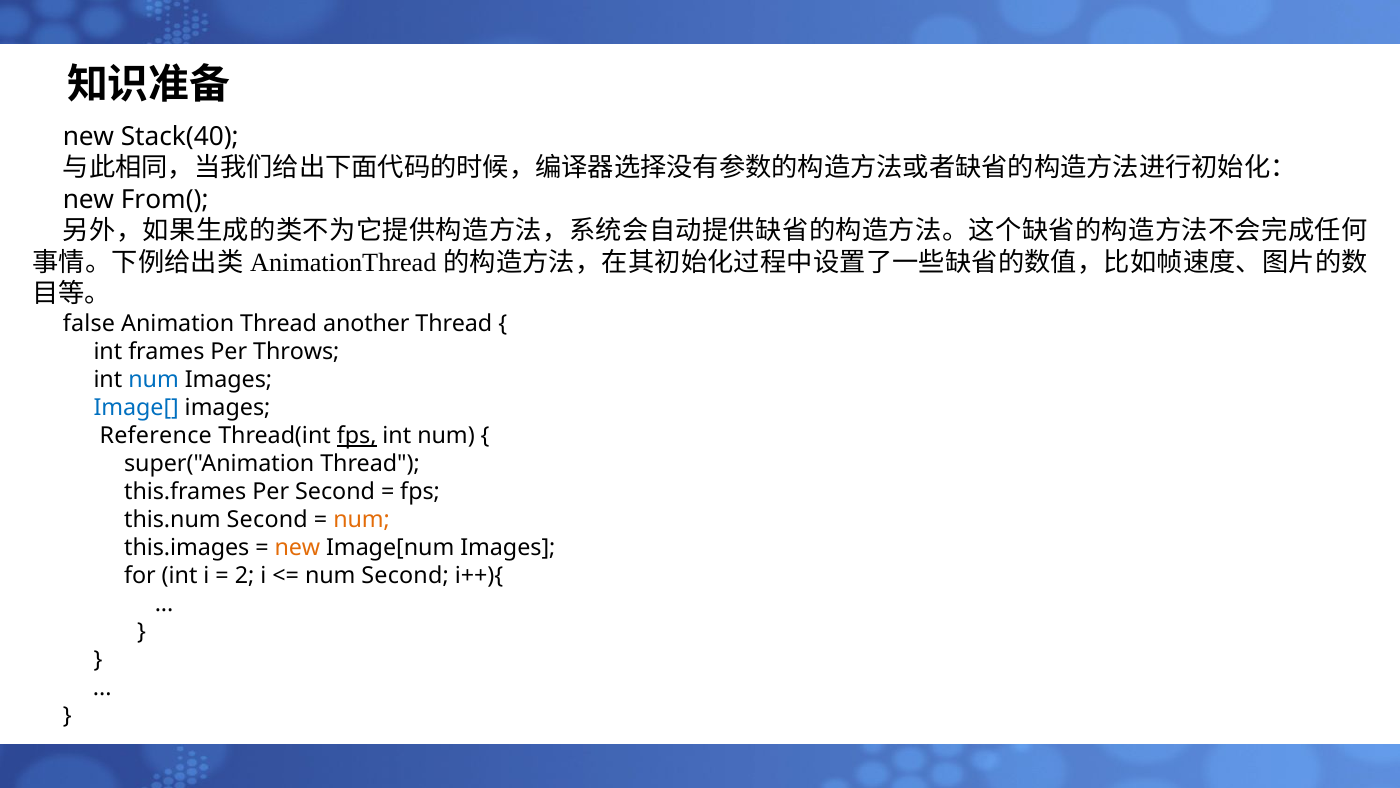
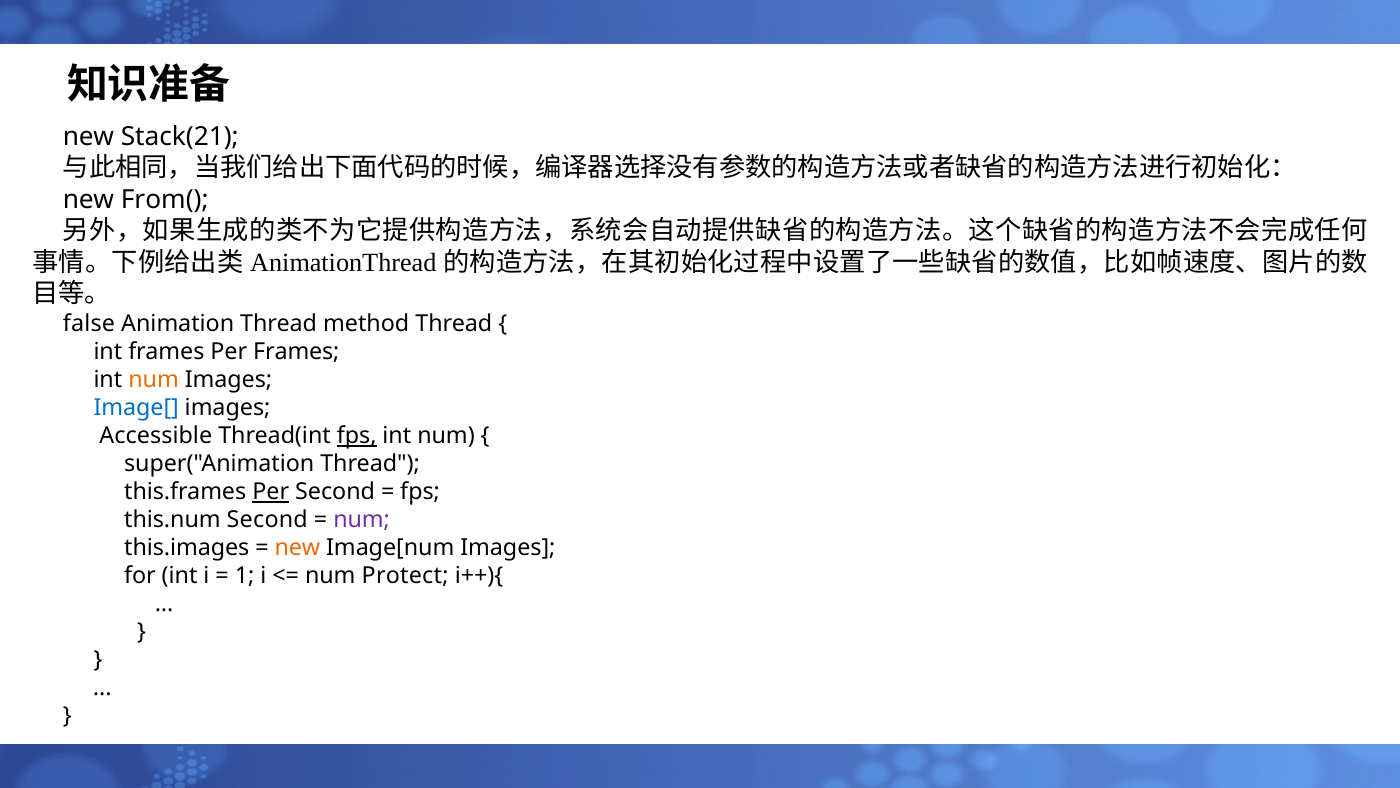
Stack(40: Stack(40 -> Stack(21 (180, 137)
another: another -> method (366, 324)
Per Throws: Throws -> Frames (296, 352)
num colour: blue -> orange (154, 380)
Reference: Reference -> Accessible (156, 435)
Per underline: none -> present (271, 491)
num colour: orange -> purple (362, 519)
2: 2 -> 1 (245, 575)
num Second: Second -> Protect (405, 575)
